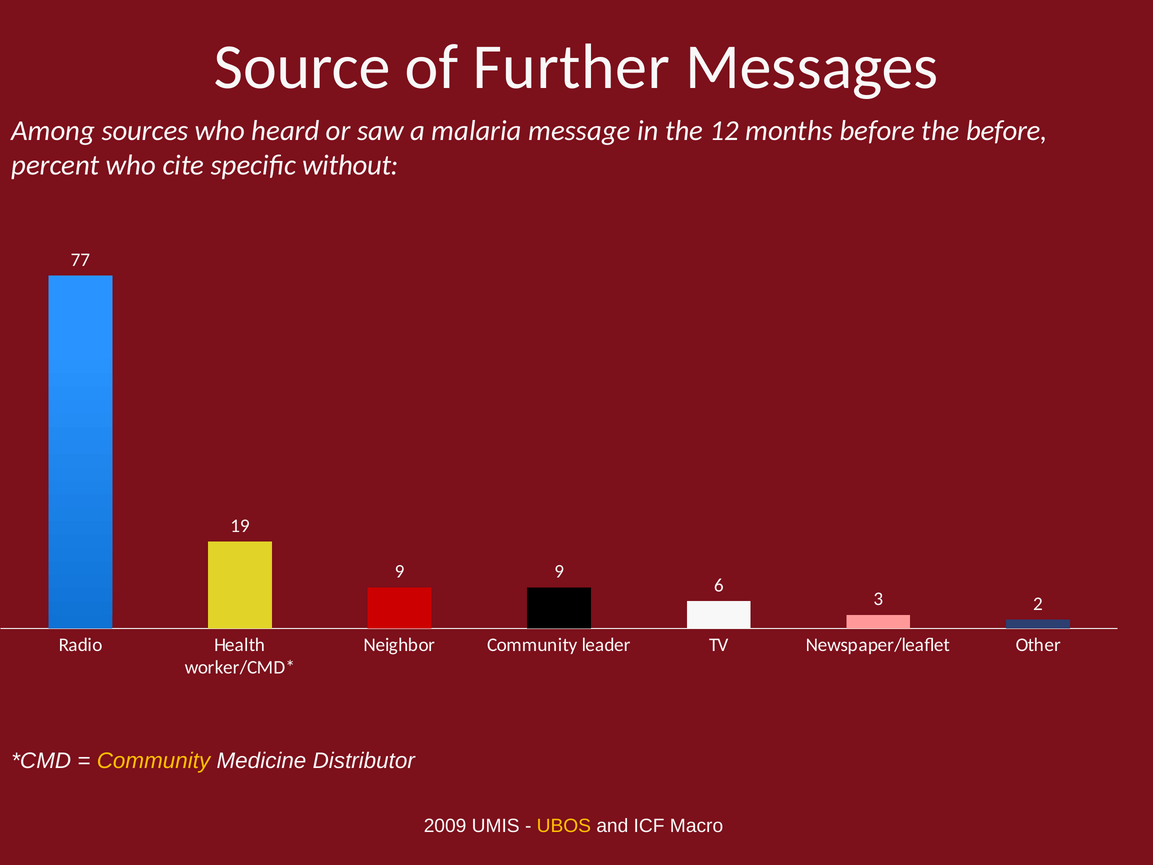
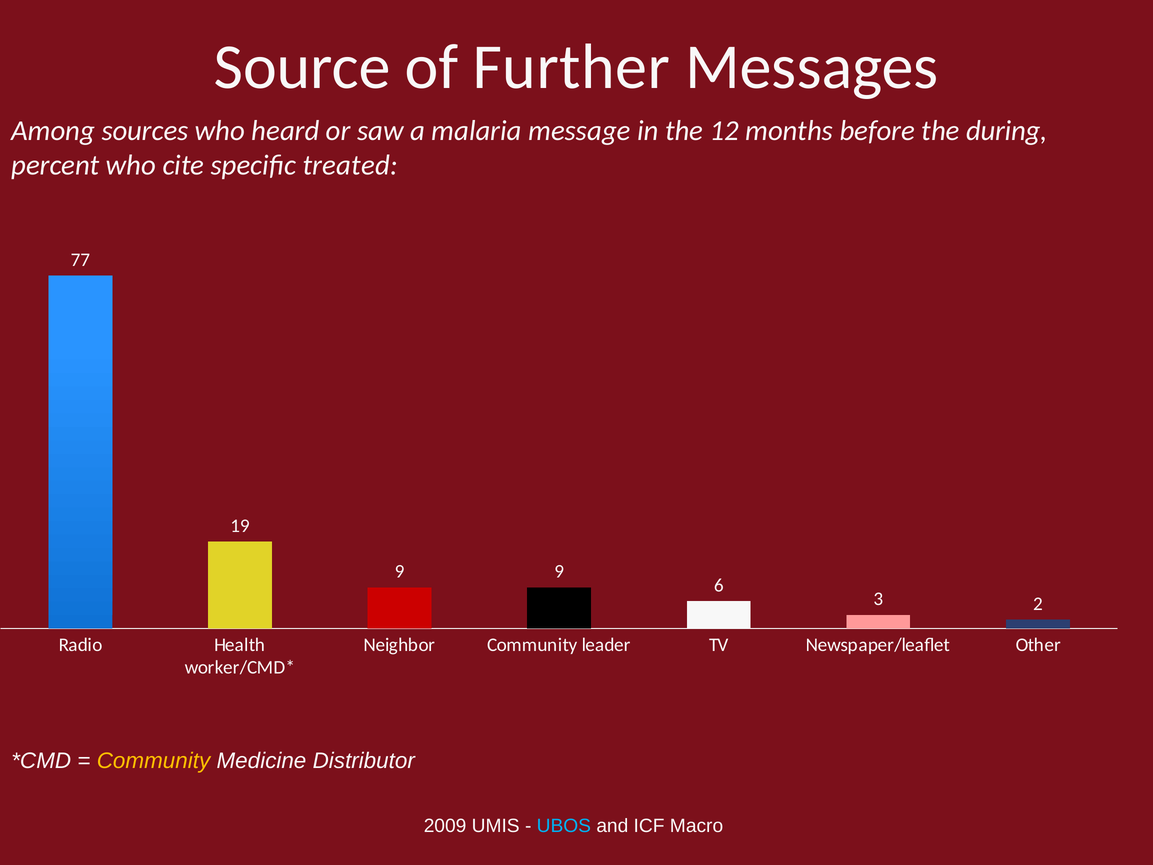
the before: before -> during (1007, 131)
without: without -> treated (350, 165)
UBOS colour: yellow -> light blue (564, 826)
